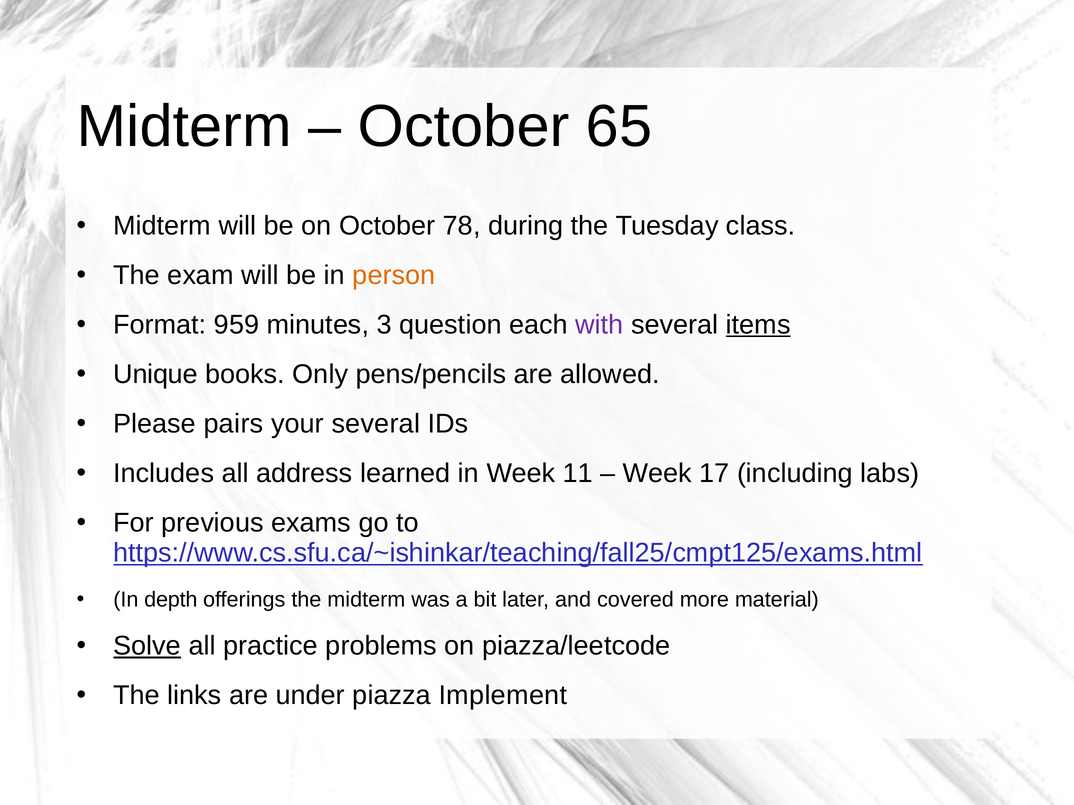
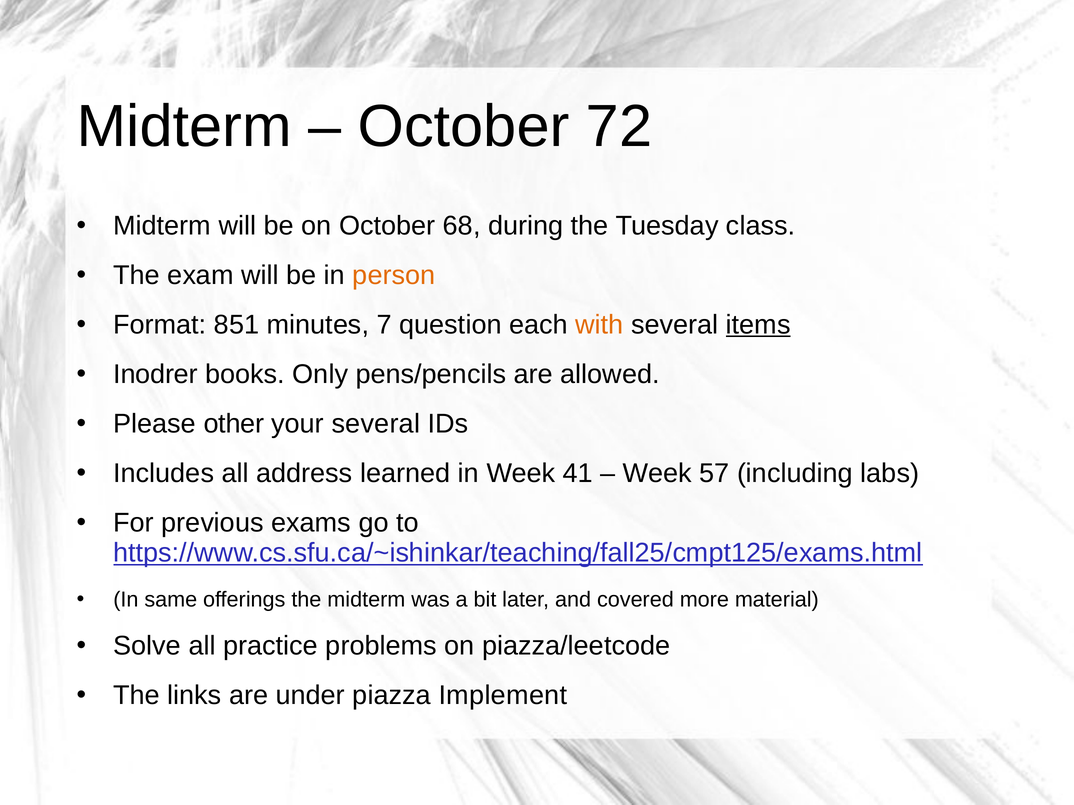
65: 65 -> 72 (619, 127)
78: 78 -> 68 (462, 226)
959: 959 -> 851 (237, 325)
3: 3 -> 7 (384, 325)
with colour: purple -> orange (599, 325)
Unique: Unique -> Inodrer (155, 374)
pairs: pairs -> other (234, 424)
11: 11 -> 41 (578, 473)
17: 17 -> 57 (714, 473)
depth: depth -> same (171, 600)
Solve underline: present -> none (147, 646)
